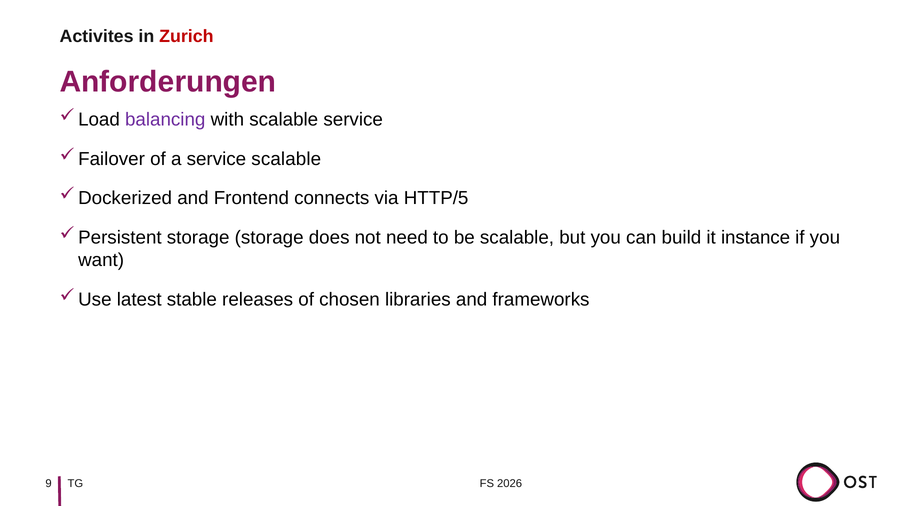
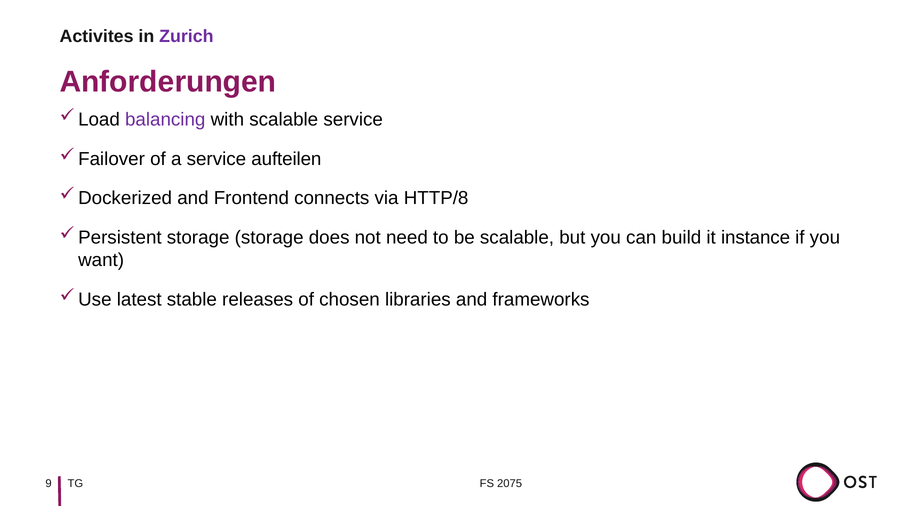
Zurich colour: red -> purple (186, 37)
service scalable: scalable -> aufteilen (286, 159)
HTTP/5: HTTP/5 -> HTTP/8 (436, 198)
2026: 2026 -> 2075 (510, 484)
